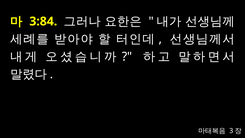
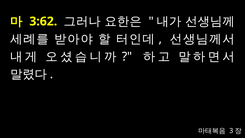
3:84: 3:84 -> 3:62 (43, 21)
